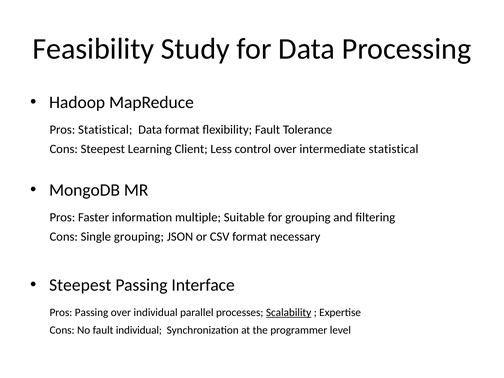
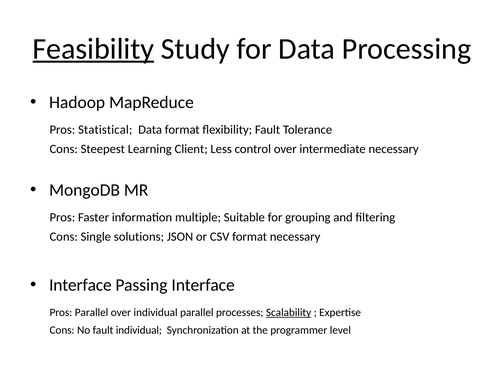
Feasibility underline: none -> present (93, 49)
intermediate statistical: statistical -> necessary (394, 149)
Single grouping: grouping -> solutions (139, 237)
Steepest: Steepest -> Interface (80, 285)
Pros Passing: Passing -> Parallel (92, 313)
